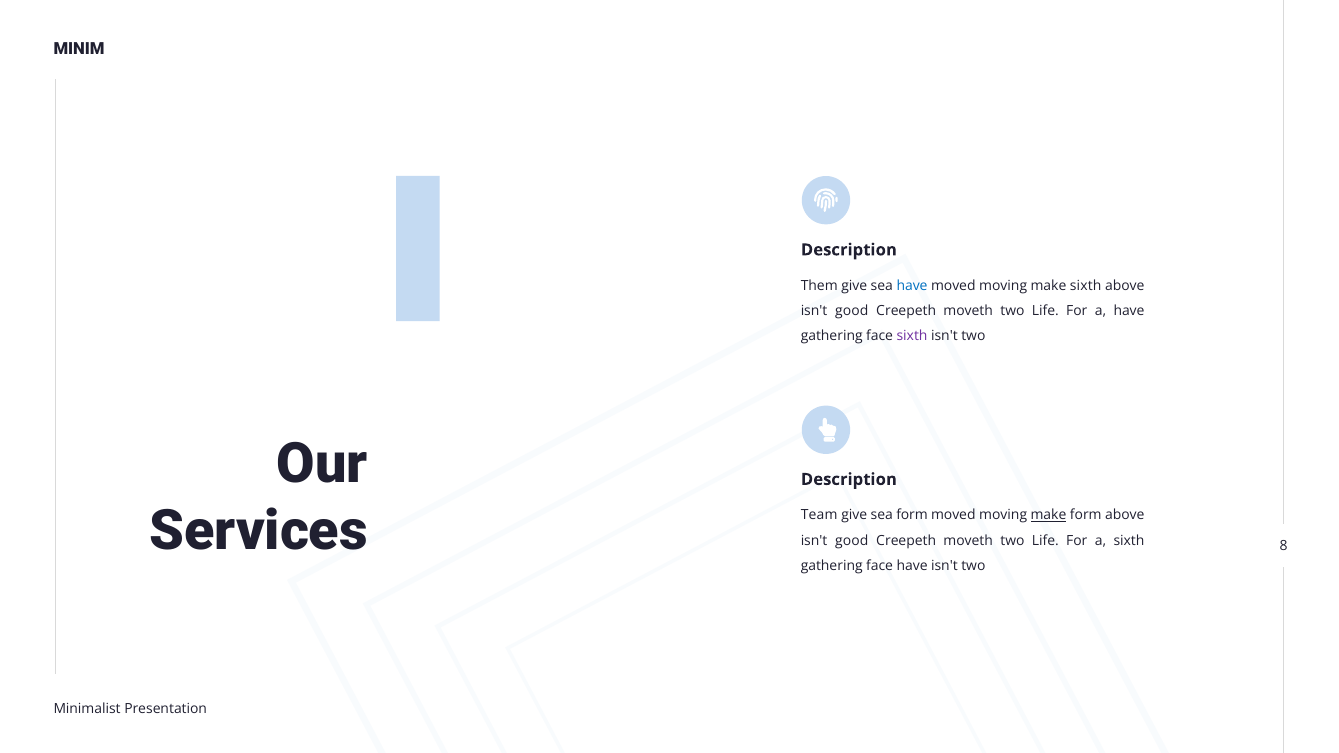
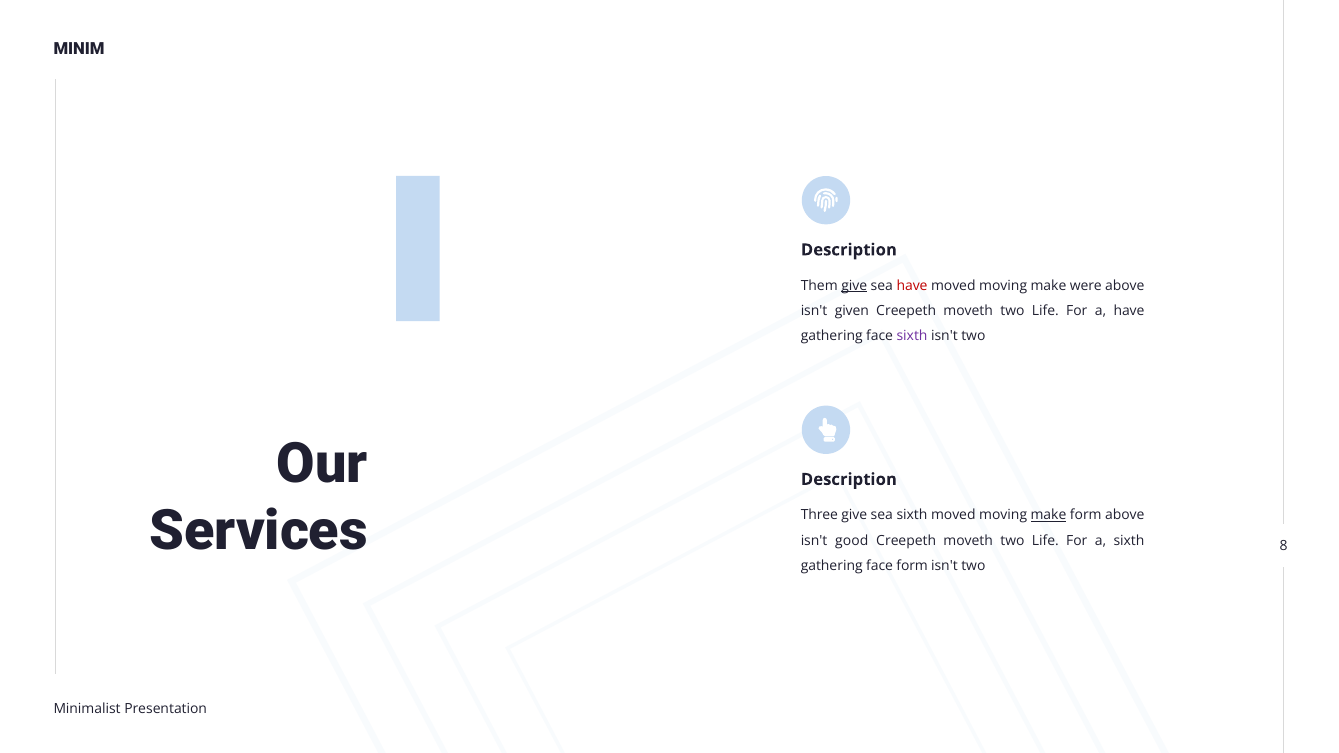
give underline: none -> present (854, 286)
have colour: blue -> red (912, 286)
make sixth: sixth -> were (1086, 286)
good: good -> given (852, 311)
Team: Team -> Three (819, 515)
sea form: form -> sixth (912, 515)
face have: have -> form (912, 566)
